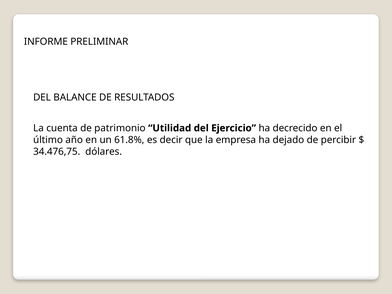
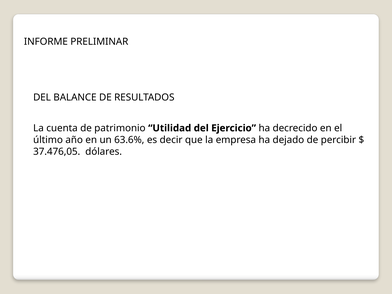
61.8%: 61.8% -> 63.6% (129, 140)
34.476,75: 34.476,75 -> 37.476,05 (57, 152)
